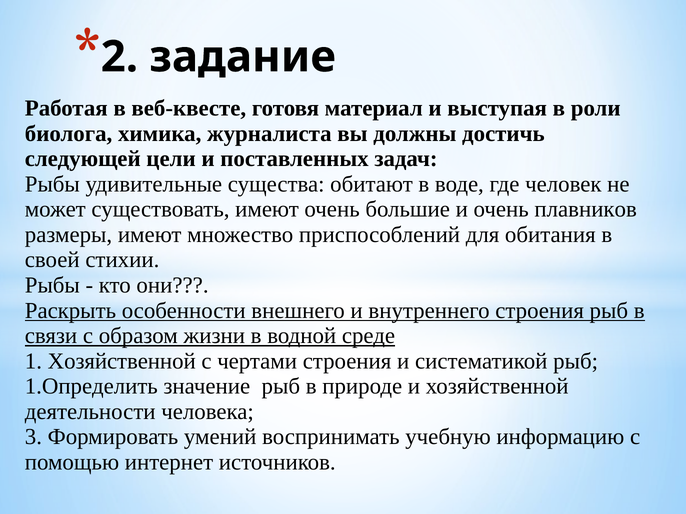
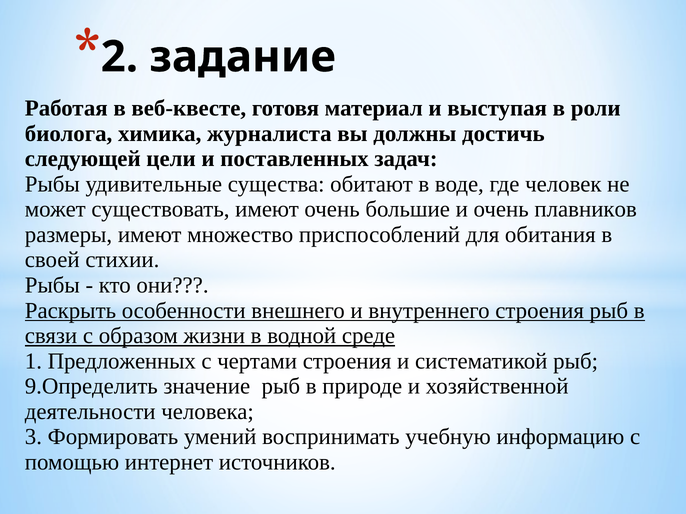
1 Хозяйственной: Хозяйственной -> Предложенных (122, 361)
1.Определить: 1.Определить -> 9.Определить (91, 387)
